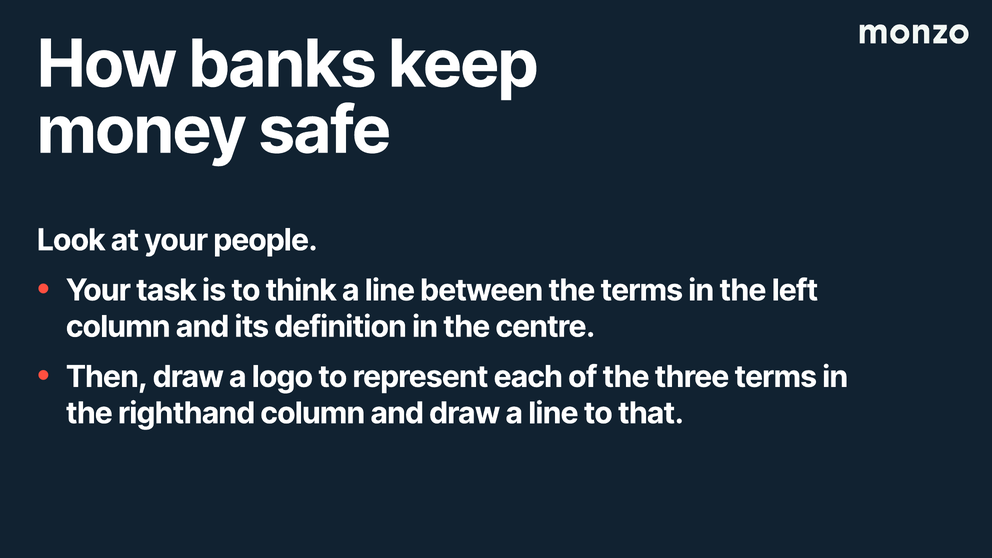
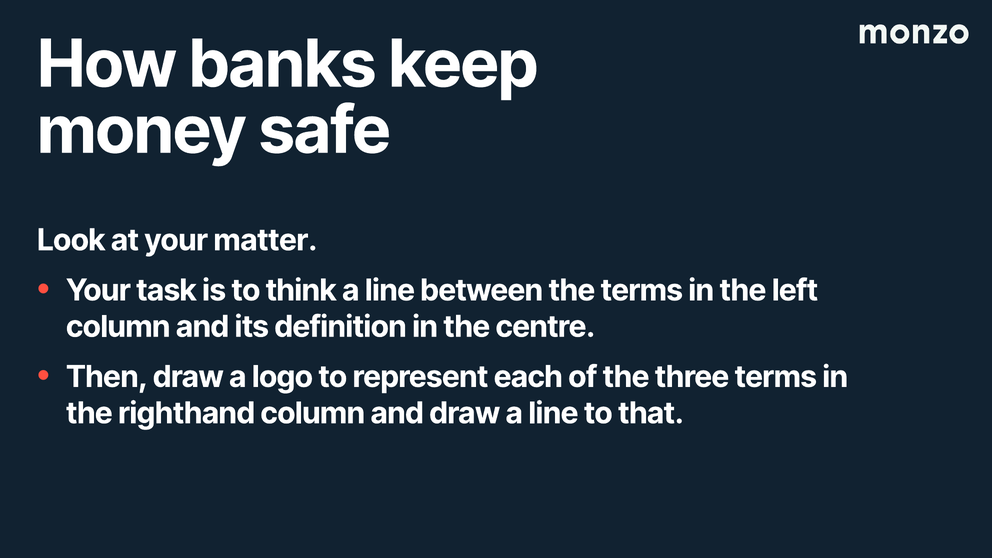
people: people -> matter (266, 240)
